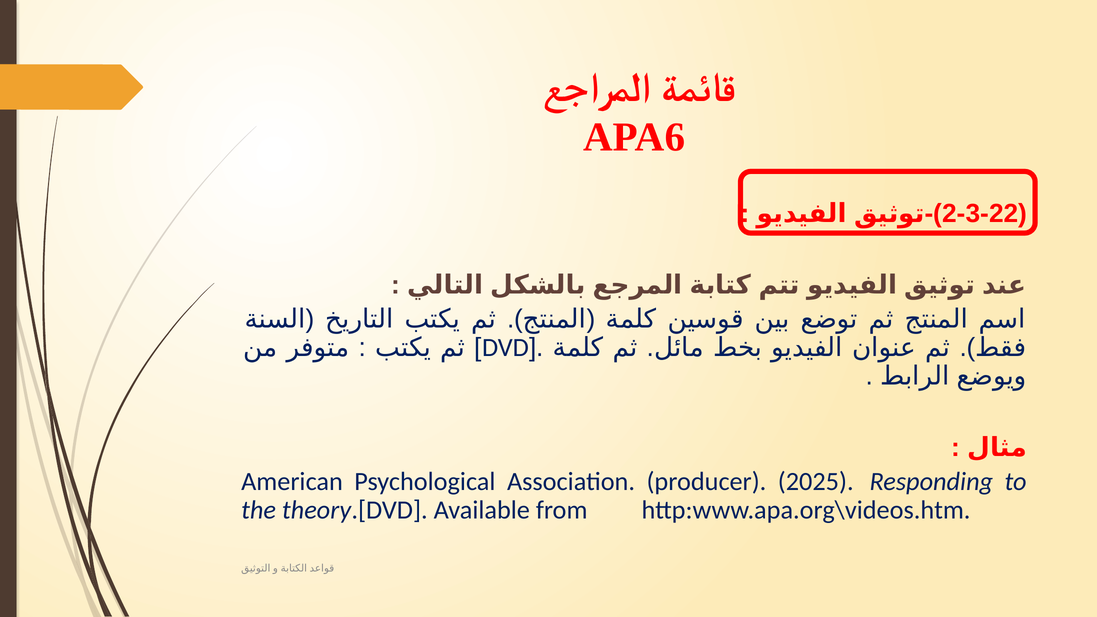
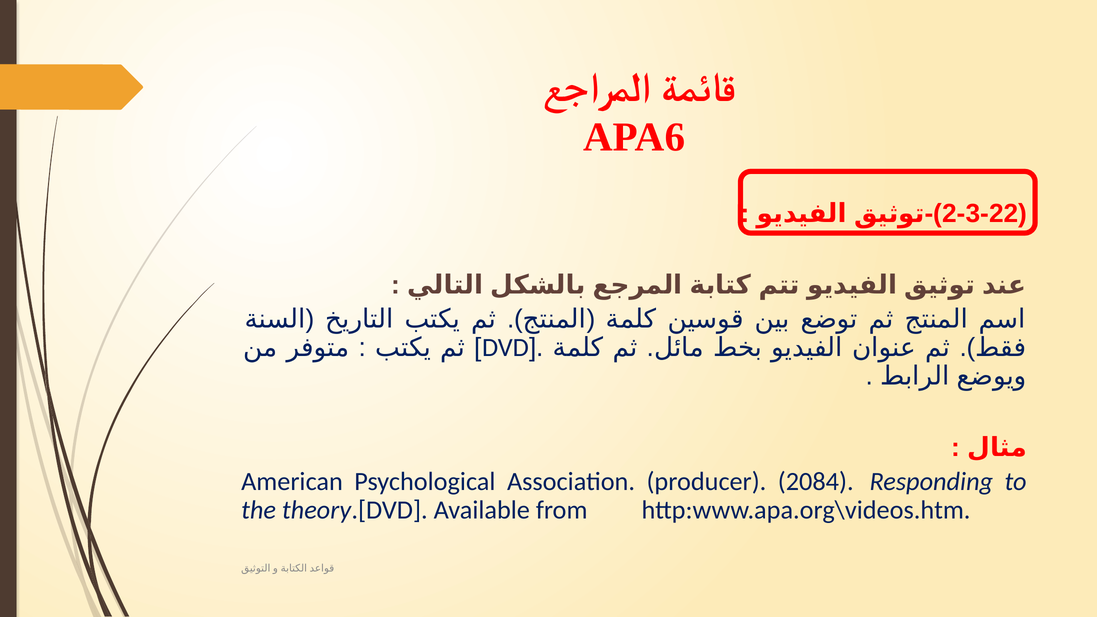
2025: 2025 -> 2084 (816, 482)
